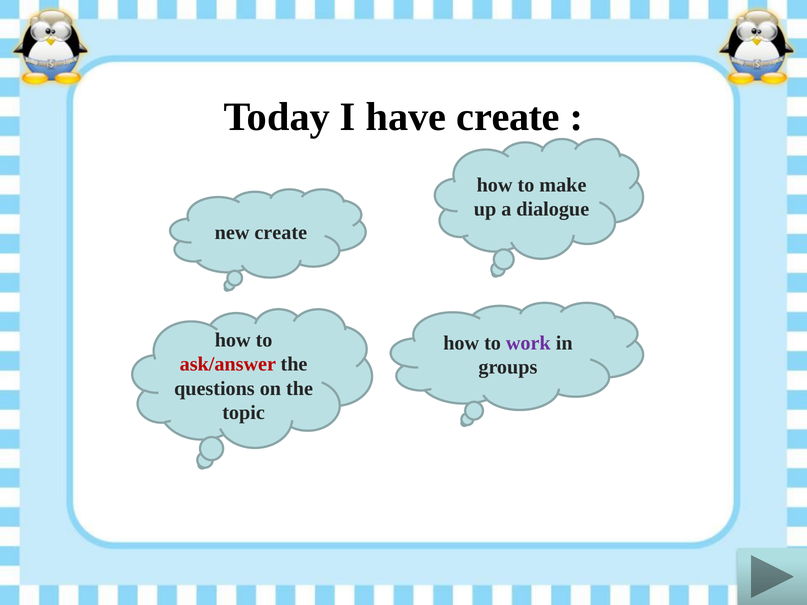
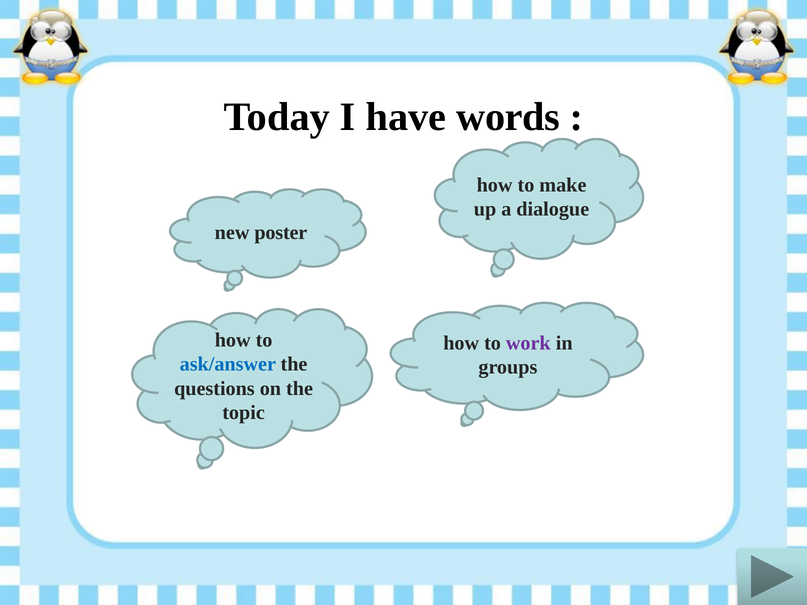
have create: create -> words (508, 117)
new create: create -> poster (281, 233)
ask/answer colour: red -> blue (228, 364)
